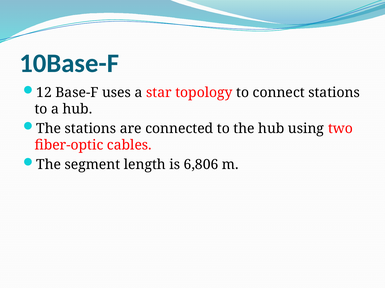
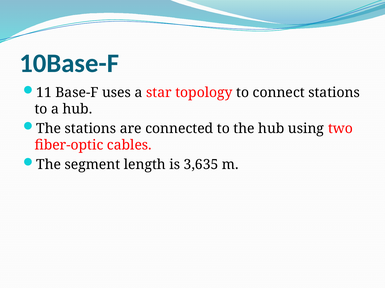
12: 12 -> 11 (44, 93)
6,806: 6,806 -> 3,635 (201, 165)
